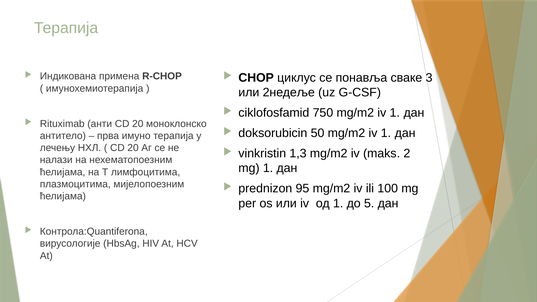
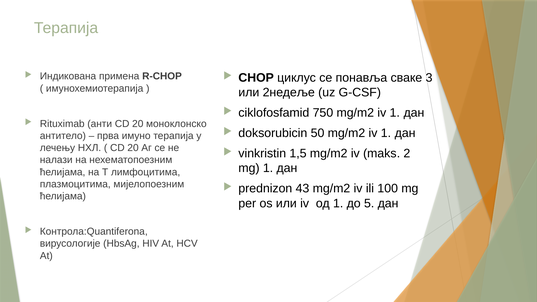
1,3: 1,3 -> 1,5 (298, 154)
95: 95 -> 43 (302, 189)
